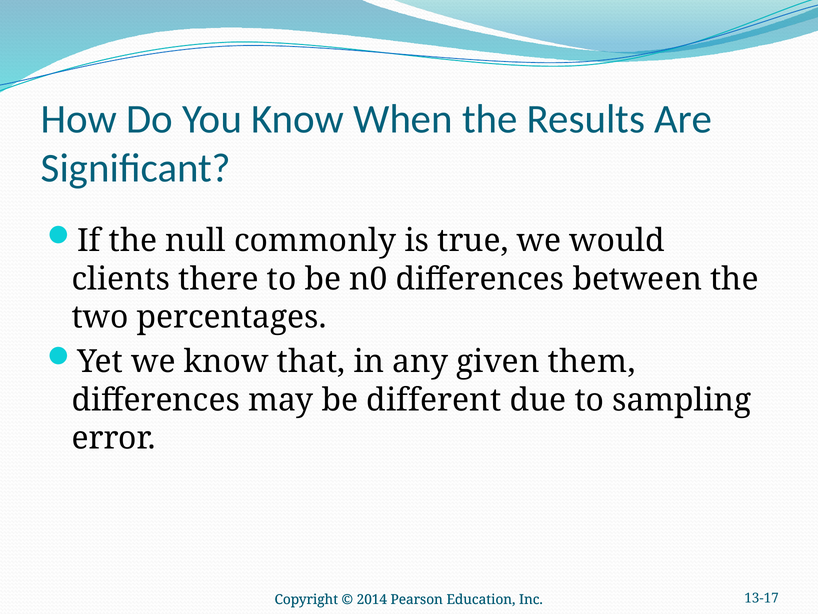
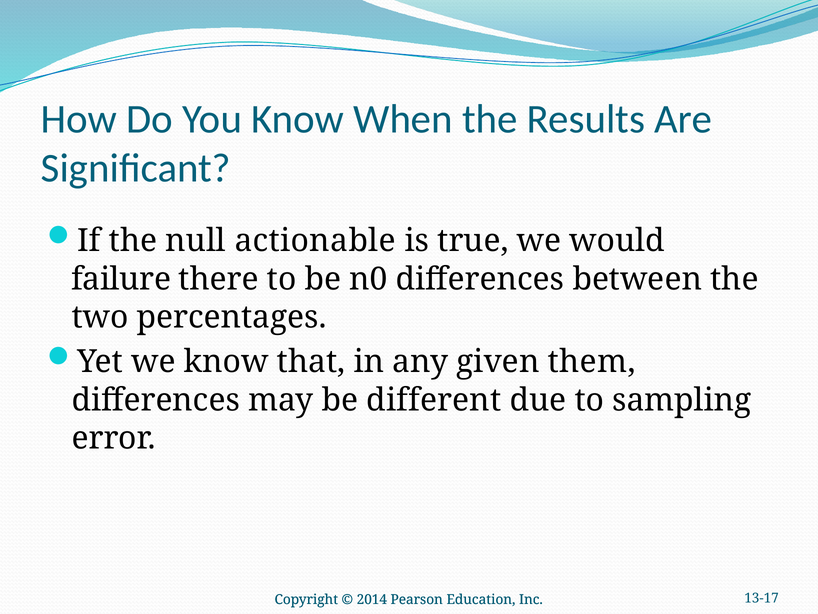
commonly: commonly -> actionable (315, 241)
clients: clients -> failure (121, 279)
